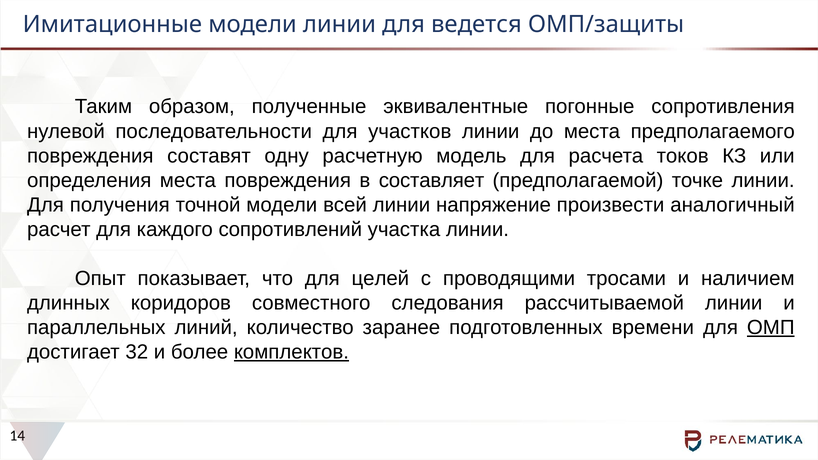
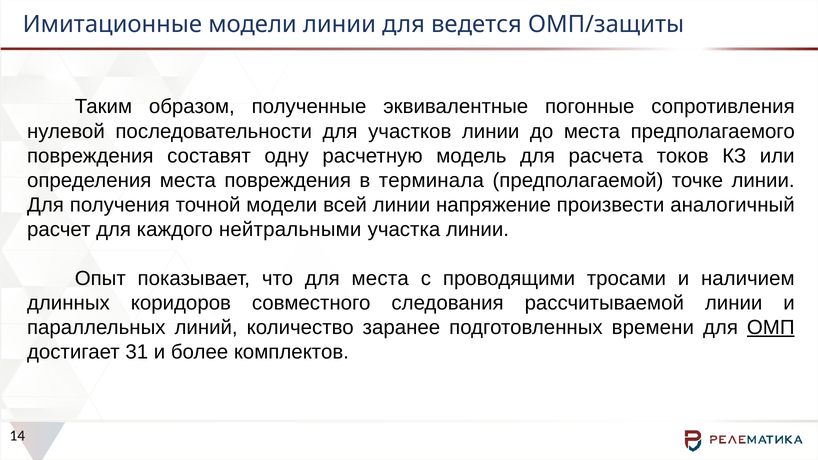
составляет: составляет -> терминала (431, 180)
сопротивлений: сопротивлений -> нейтральными (290, 229)
для целей: целей -> места (380, 279)
32: 32 -> 31 (137, 352)
комплектов underline: present -> none (291, 352)
